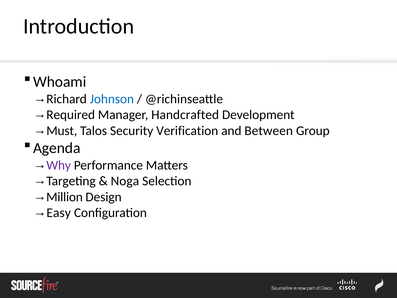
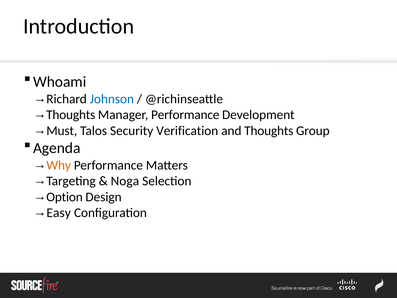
Required: Required -> Thoughts (71, 115)
Manager Handcrafted: Handcrafted -> Performance (185, 115)
and Between: Between -> Thoughts (269, 131)
Why colour: purple -> orange (59, 165)
Million: Million -> Option (64, 197)
